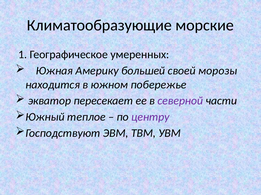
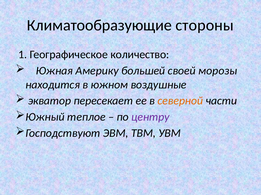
морские: морские -> стороны (205, 25)
умеренных: умеренных -> количество (140, 55)
побережье: побережье -> воздушные (159, 85)
северной colour: purple -> orange (180, 101)
